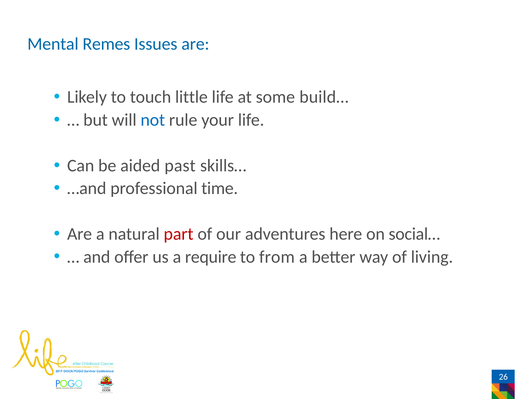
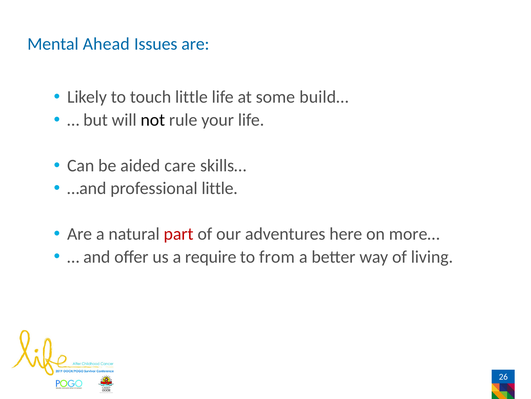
Remes: Remes -> Ahead (106, 44)
not colour: blue -> black (153, 120)
past: past -> care (180, 165)
professional time: time -> little (220, 188)
social…: social… -> more… (414, 234)
